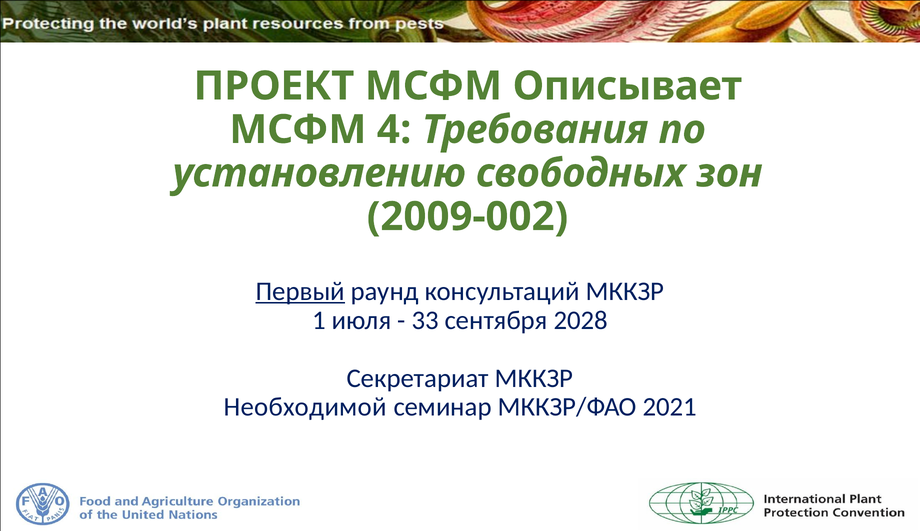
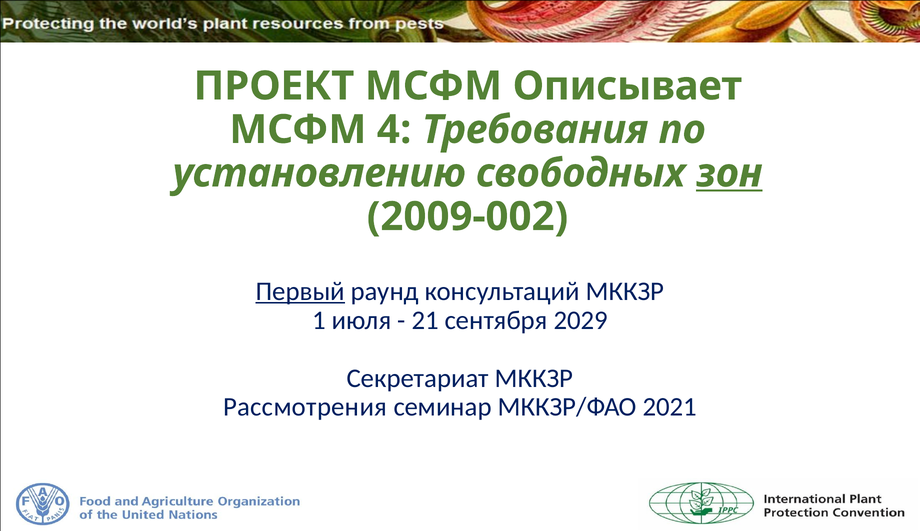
зон underline: none -> present (729, 173)
33: 33 -> 21 (425, 320)
2028: 2028 -> 2029 (581, 320)
Необходимой: Необходимой -> Рассмотрения (305, 407)
